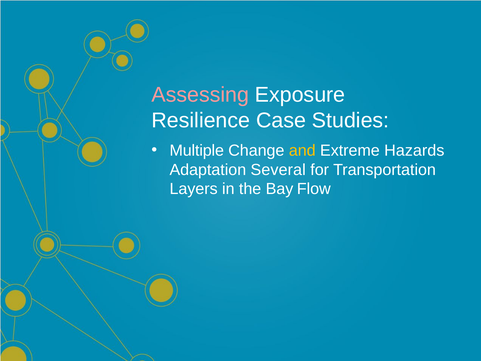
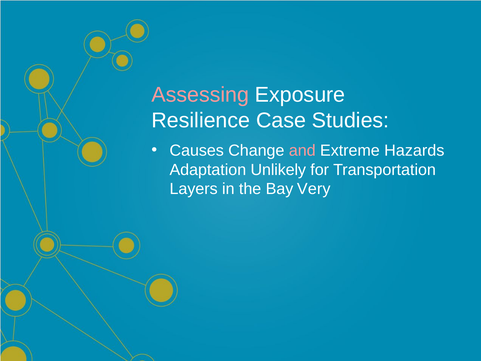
Multiple: Multiple -> Causes (197, 150)
and colour: yellow -> pink (302, 150)
Several: Several -> Unlikely (278, 170)
Flow: Flow -> Very (314, 189)
